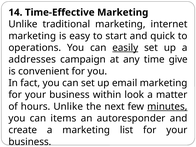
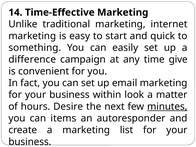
operations: operations -> something (35, 48)
easily underline: present -> none (125, 48)
addresses: addresses -> difference (32, 59)
hours Unlike: Unlike -> Desire (68, 107)
